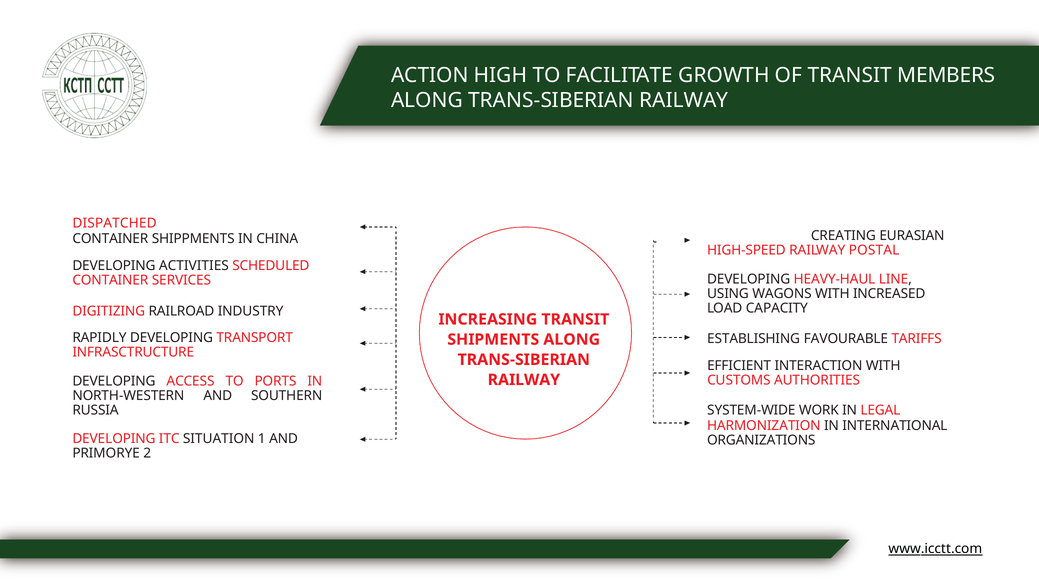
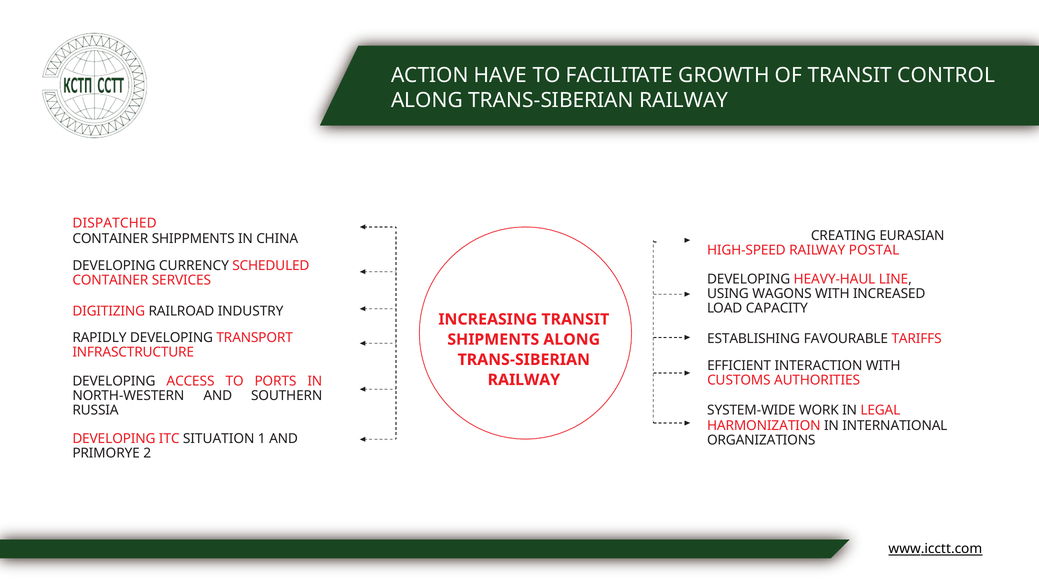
HIGH: HIGH -> HAVE (500, 75)
MEMBERS: MEMBERS -> CONTROL (946, 75)
ACTIVITIES: ACTIVITIES -> CURRENCY (194, 266)
